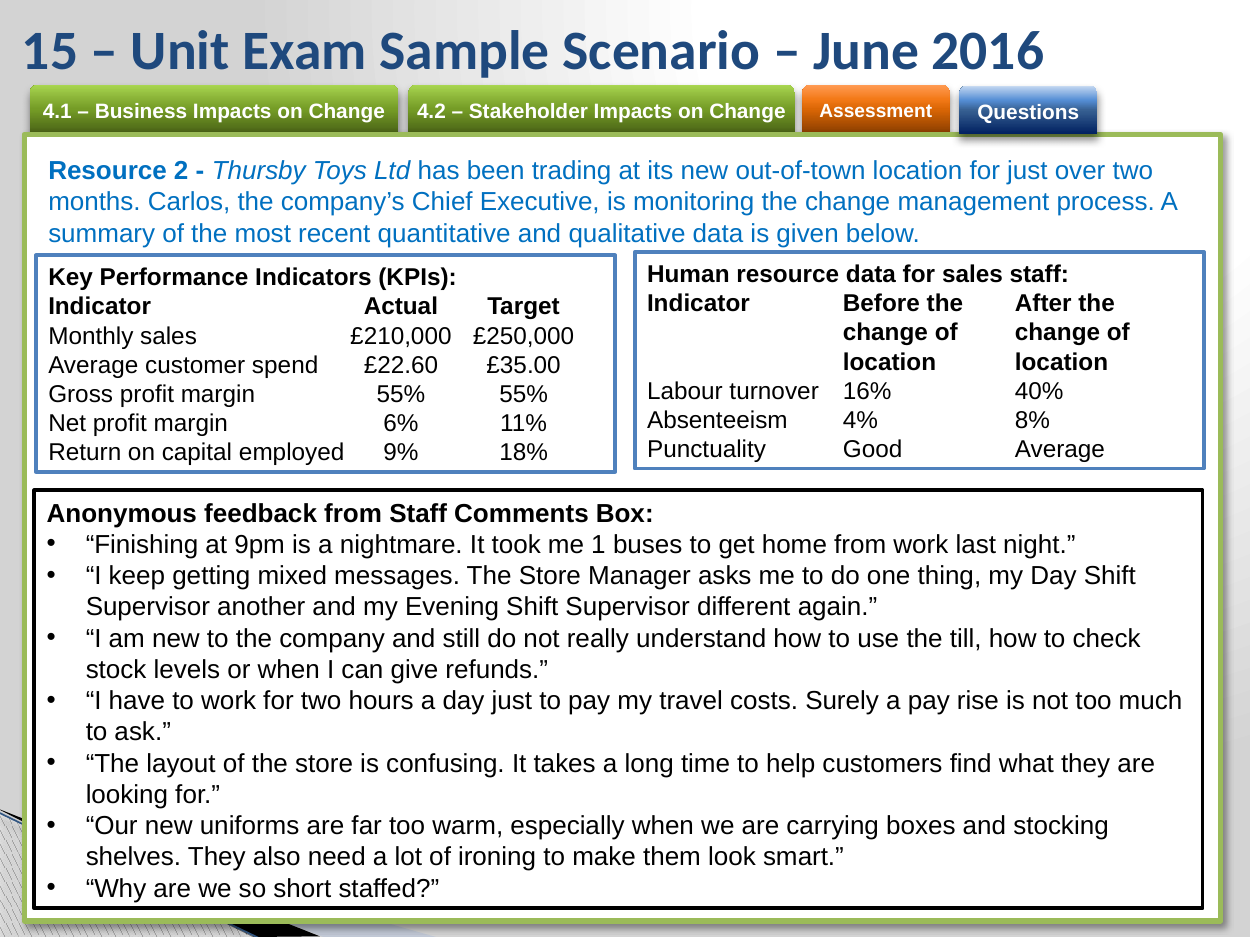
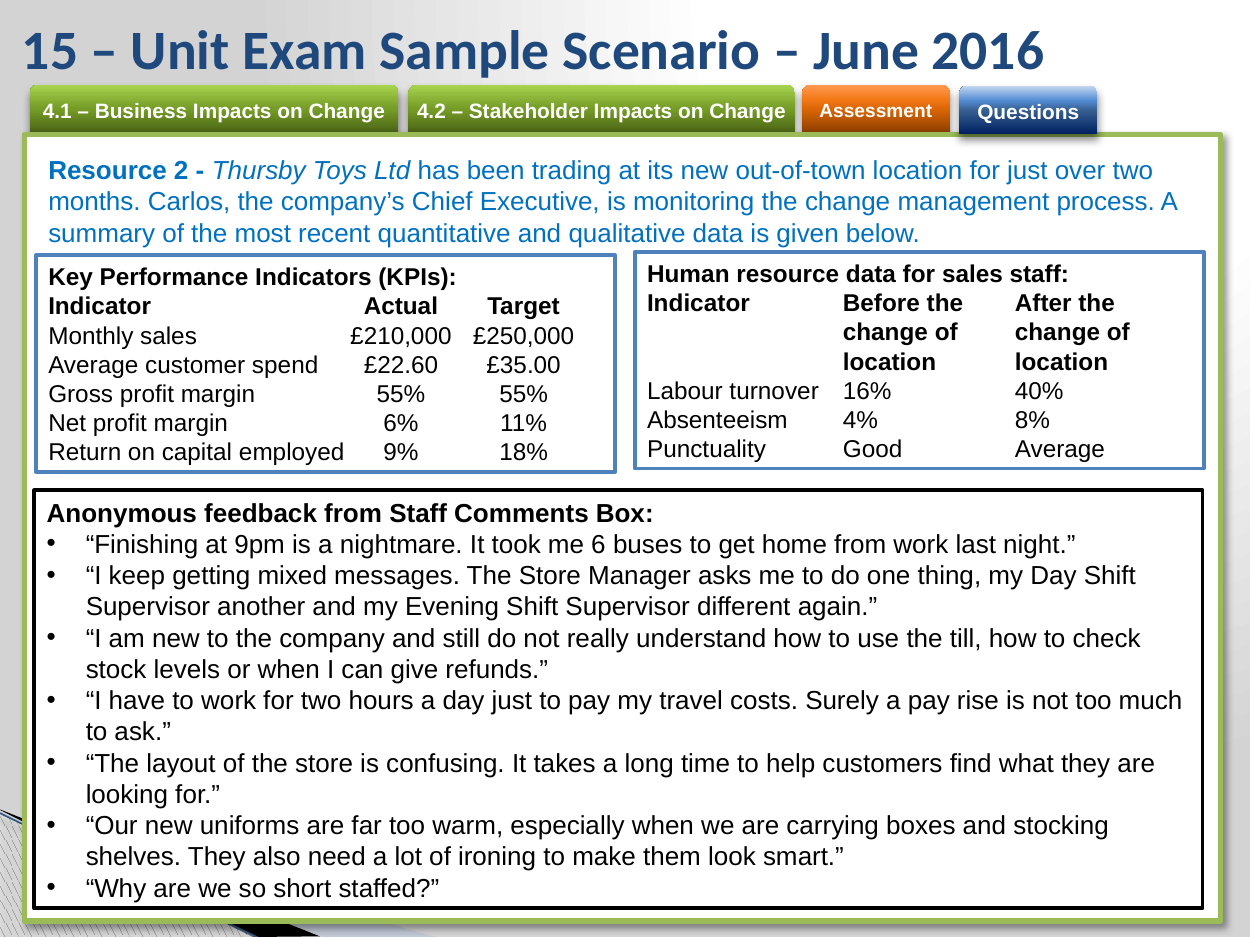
1: 1 -> 6 (598, 545)
